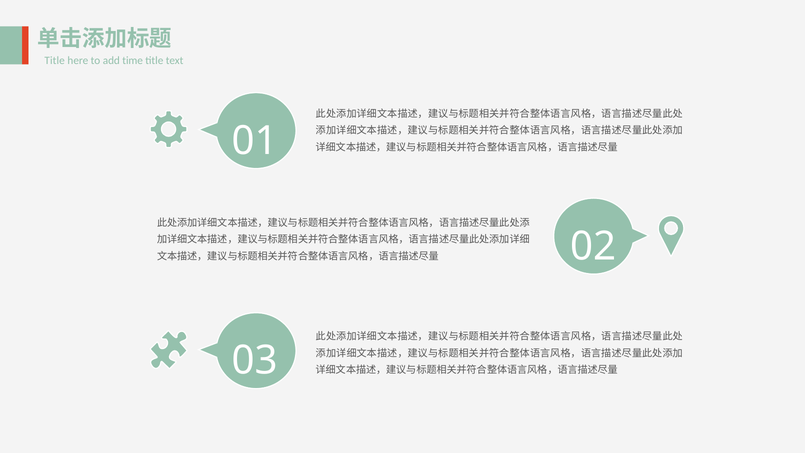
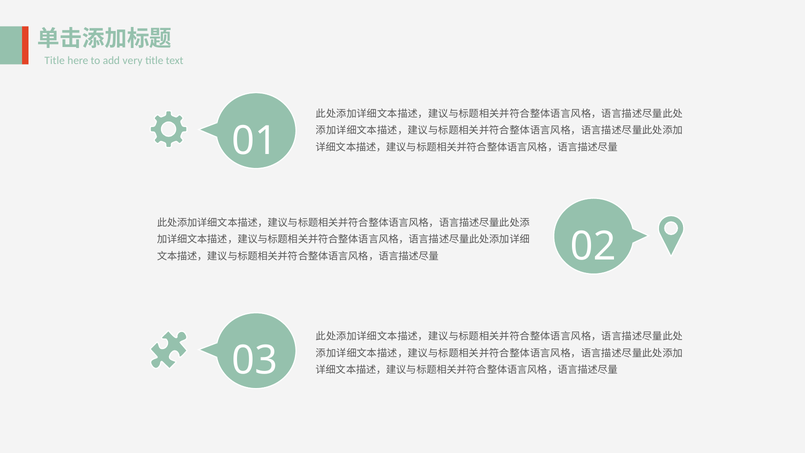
time: time -> very (133, 60)
